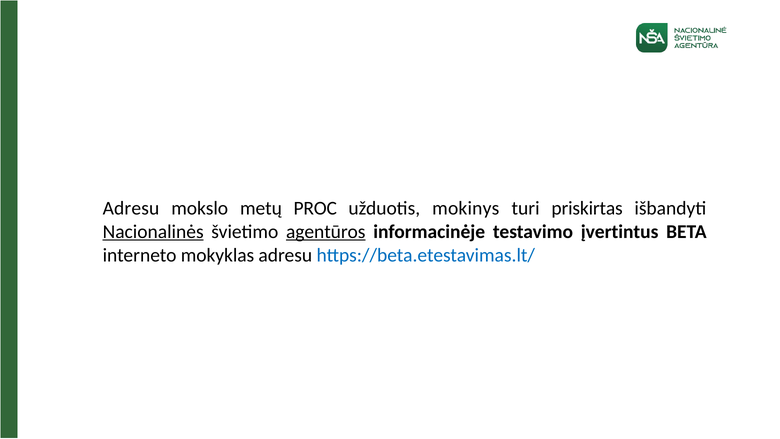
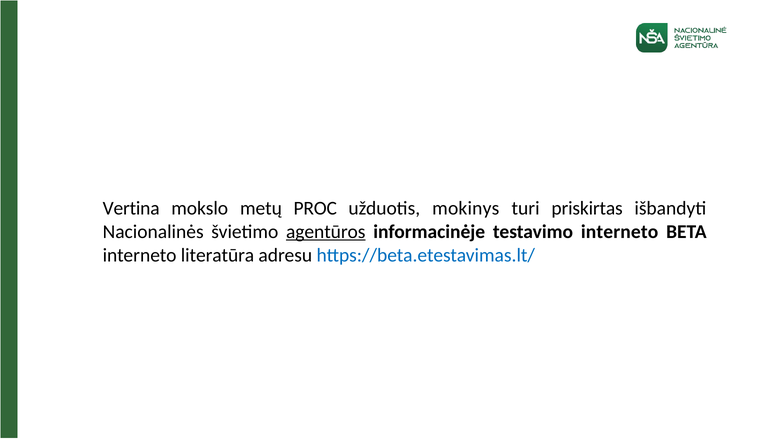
Adresu: Adresu -> Vertina (131, 208)
Nacionalinės underline: present -> none (153, 232)
testavimo įvertintus: įvertintus -> interneto (620, 232)
mokyklas: mokyklas -> literatūra (218, 255)
